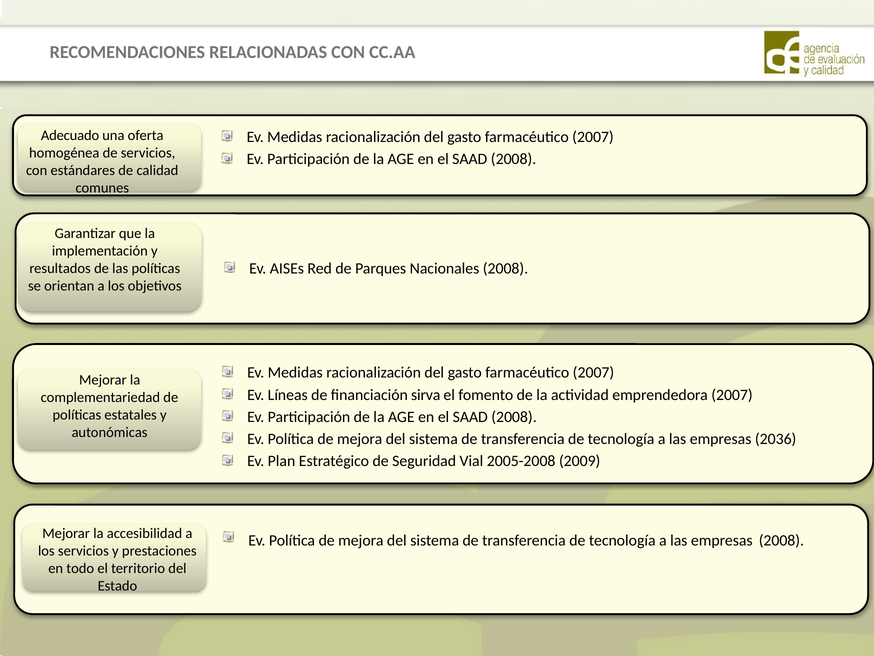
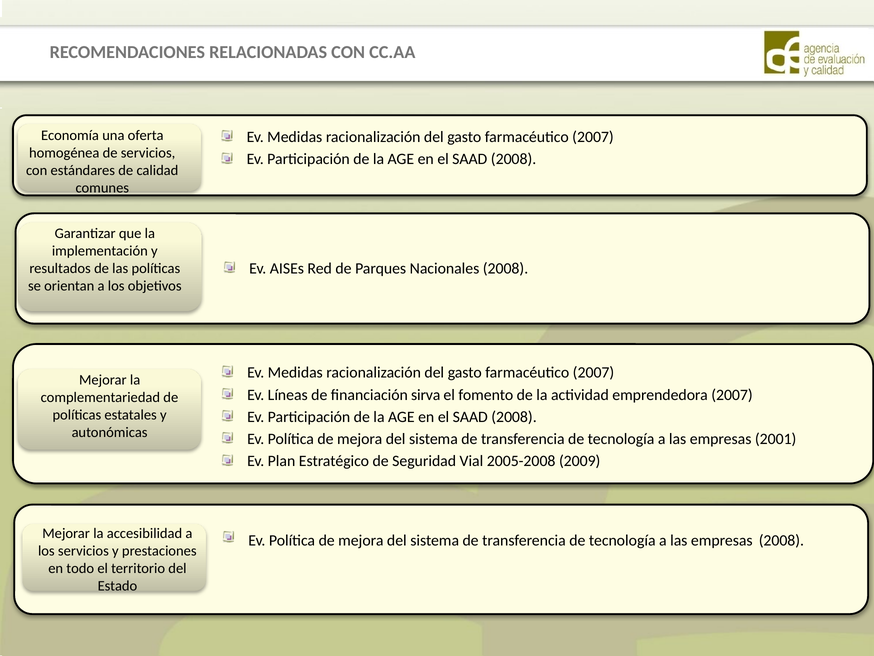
Adecuado: Adecuado -> Economía (70, 135)
2036: 2036 -> 2001 (776, 439)
